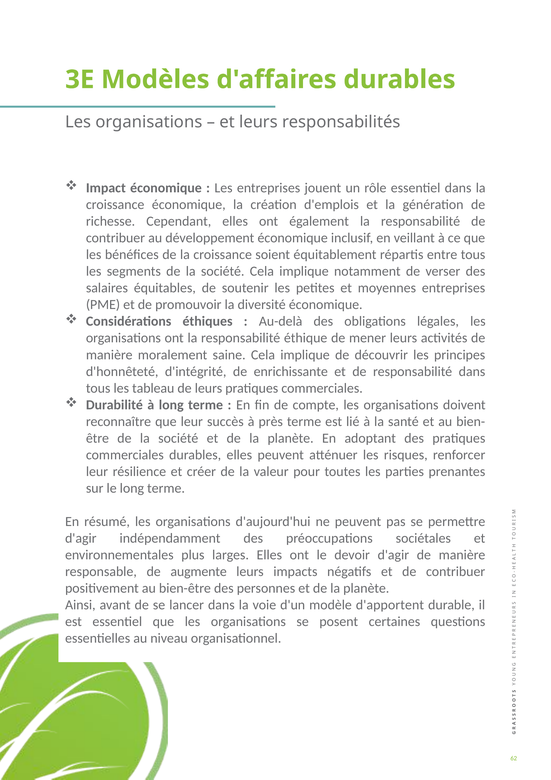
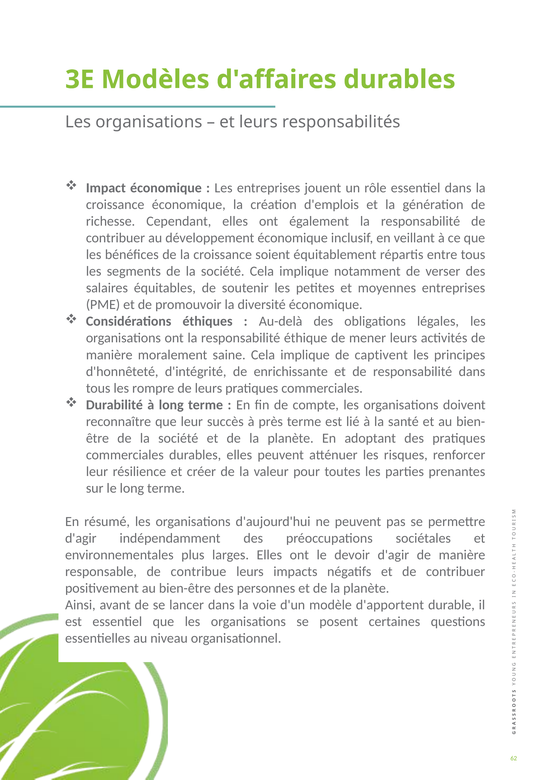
découvrir: découvrir -> captivent (381, 354)
tableau: tableau -> rompre (153, 388)
augmente: augmente -> contribue (198, 571)
